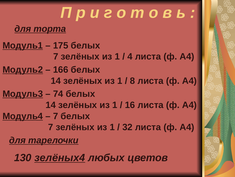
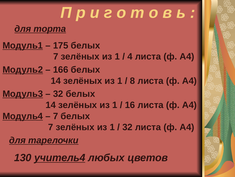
74: 74 -> 32 (58, 94)
зелёных4: зелёных4 -> учитель4 (60, 157)
